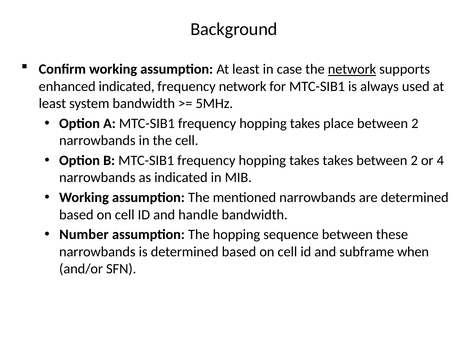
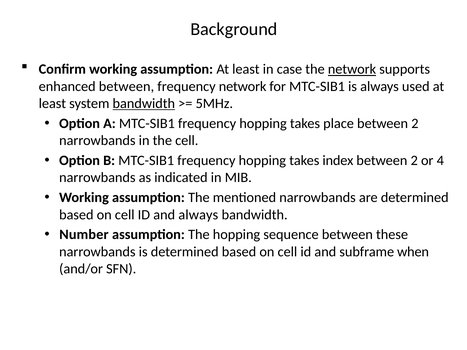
enhanced indicated: indicated -> between (126, 86)
bandwidth underline: none -> present (144, 104)
takes takes: takes -> index (338, 161)
and handle: handle -> always (198, 215)
